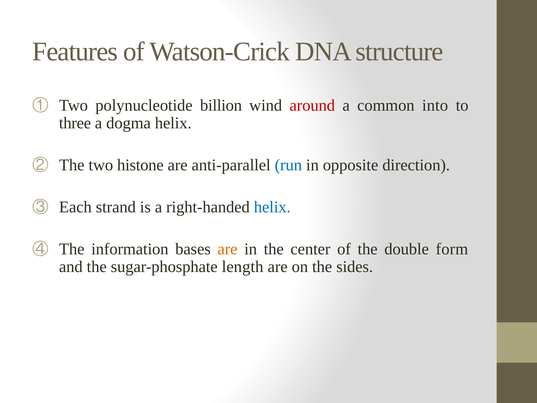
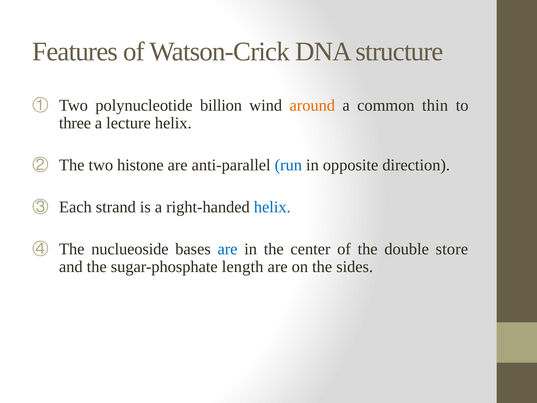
around colour: red -> orange (312, 105)
into: into -> thin (435, 105)
dogma: dogma -> lecture (129, 123)
information: information -> nuclueoside (130, 249)
are colour: orange -> blue (227, 249)
form: form -> store (452, 249)
